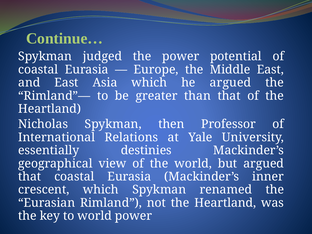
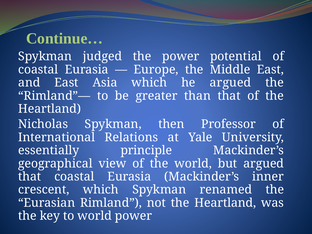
destinies: destinies -> principle (146, 150)
